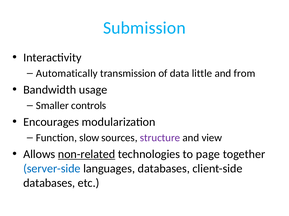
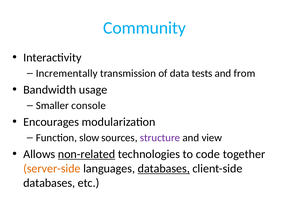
Submission: Submission -> Community (144, 28)
Automatically: Automatically -> Incrementally (67, 74)
little: little -> tests (202, 74)
controls: controls -> console (89, 106)
page: page -> code (208, 155)
server-side colour: blue -> orange (52, 169)
databases underline: none -> present (164, 169)
